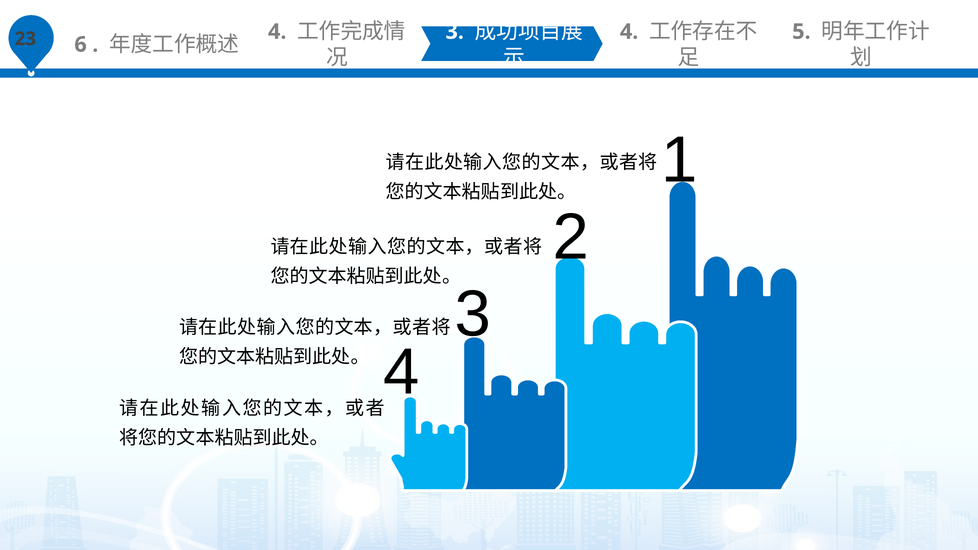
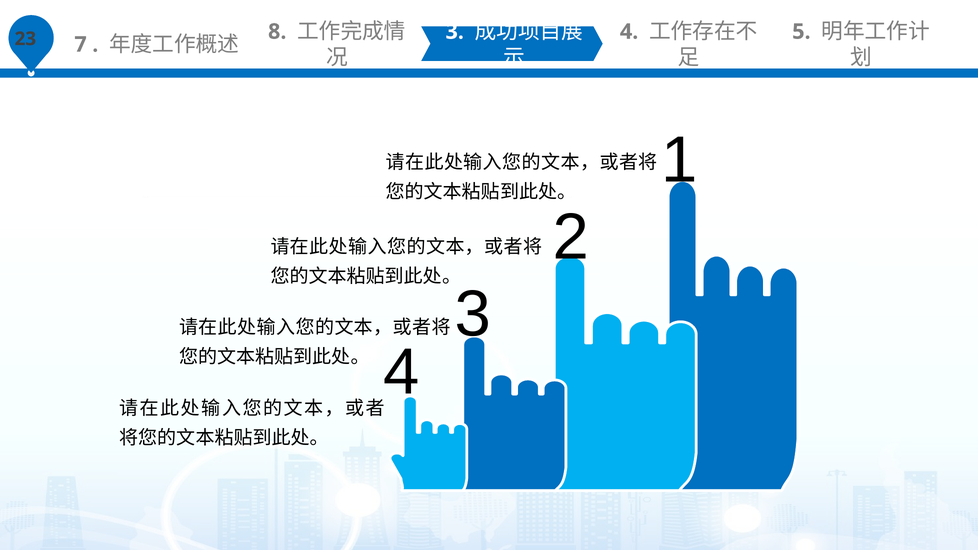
6: 6 -> 7 (81, 45)
4: 4 -> 8 (277, 32)
